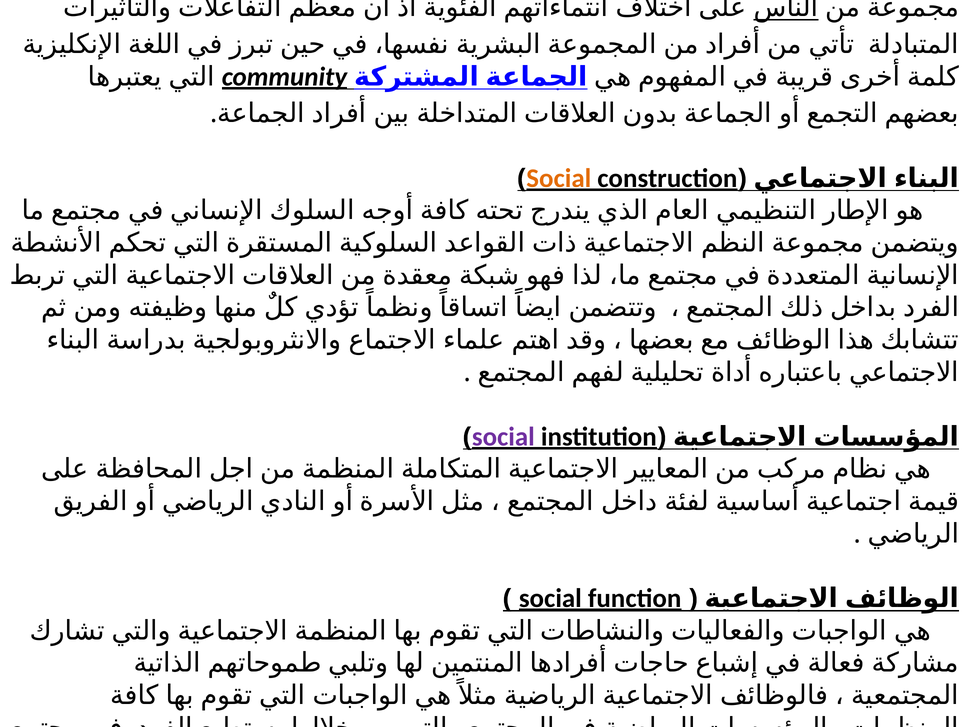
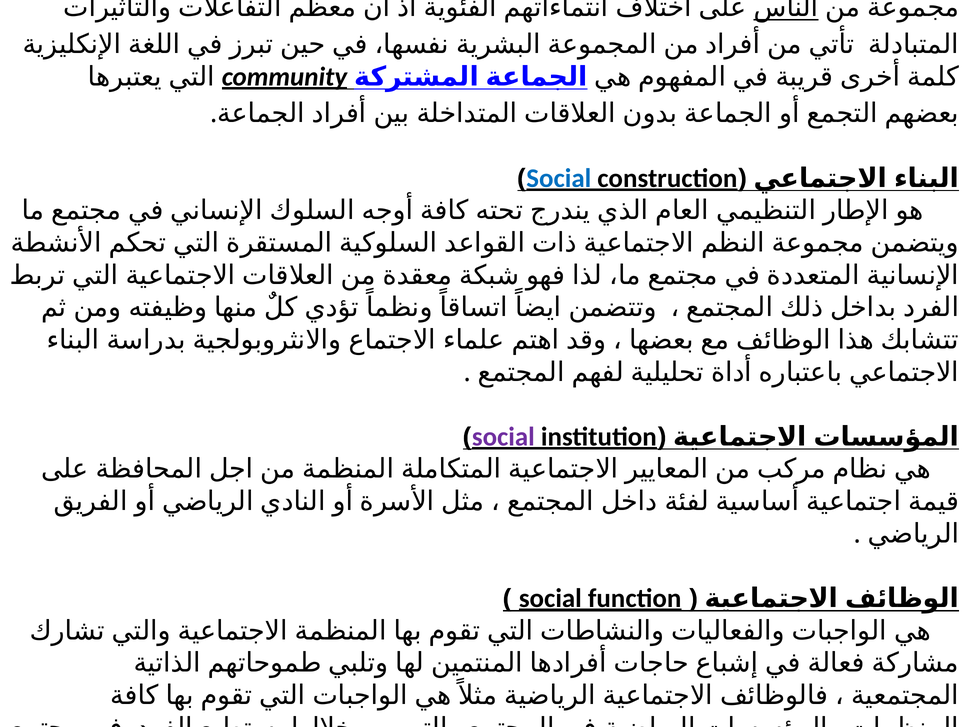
Social colour: orange -> blue (559, 178)
